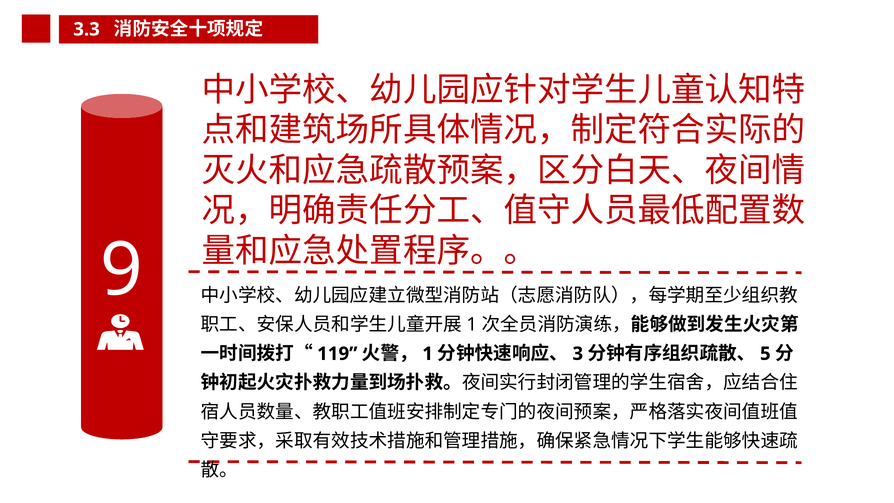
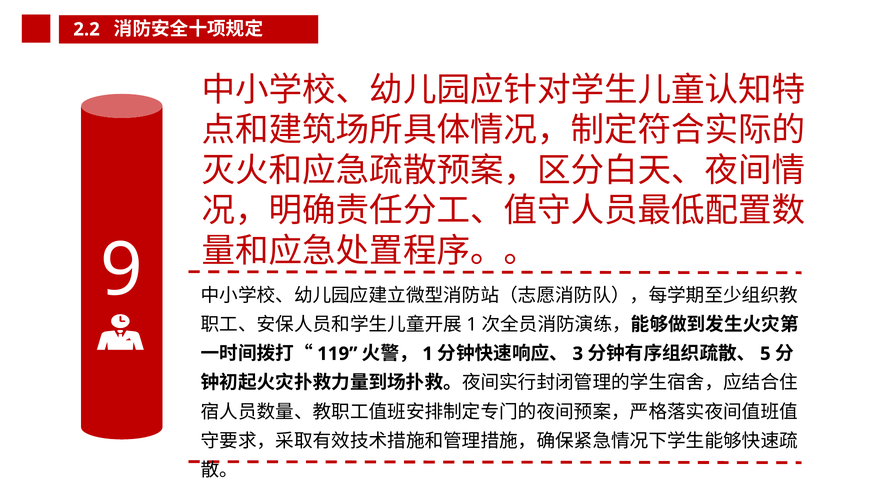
3.3: 3.3 -> 2.2 (87, 29)
